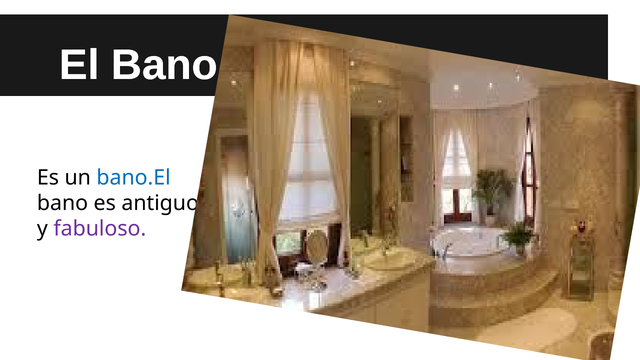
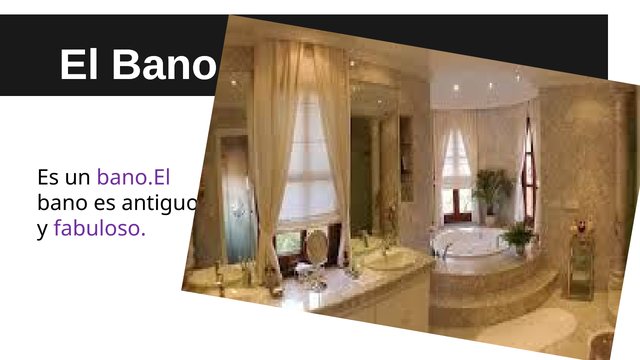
bano.El colour: blue -> purple (134, 178)
